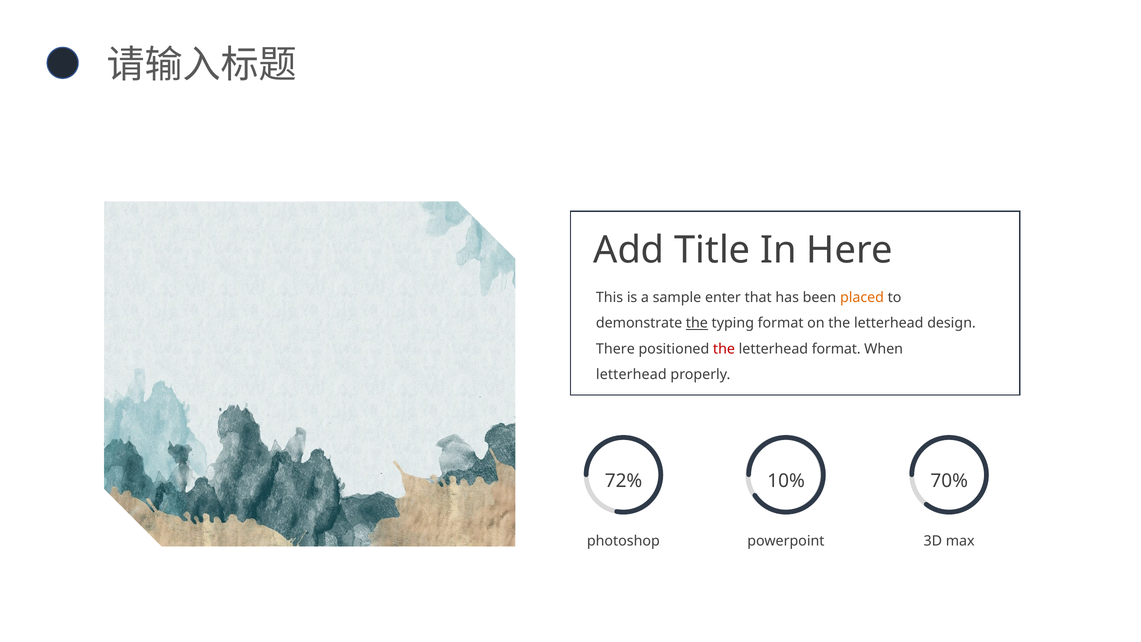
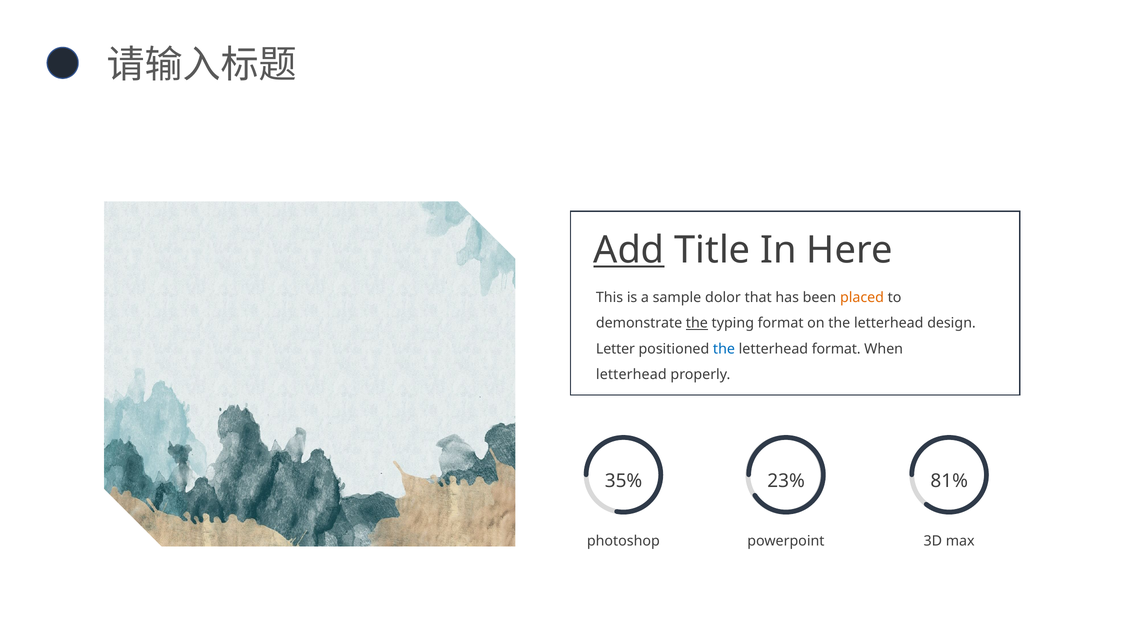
Add underline: none -> present (629, 250)
enter: enter -> dolor (723, 298)
There: There -> Letter (615, 349)
the colour: red -> blue (724, 349)
72%: 72% -> 35% (624, 481)
10%: 10% -> 23% (786, 481)
70%: 70% -> 81% (949, 481)
